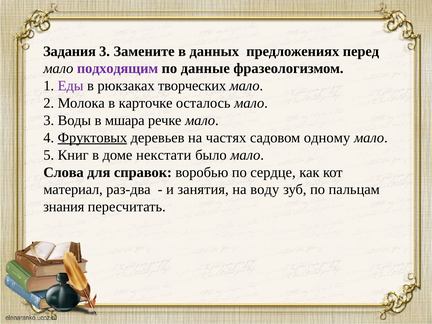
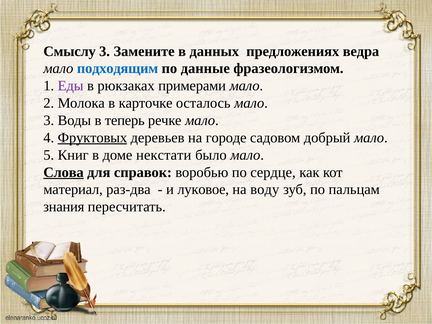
Задания: Задания -> Смыслу (70, 51)
перед: перед -> ведра (361, 51)
подходящим colour: purple -> blue (118, 69)
творческих: творческих -> примерами (192, 86)
мшара: мшара -> теперь (125, 120)
частях: частях -> городе (226, 138)
одному: одному -> добрый (327, 138)
Слова underline: none -> present (64, 172)
занятия: занятия -> луковое (203, 190)
